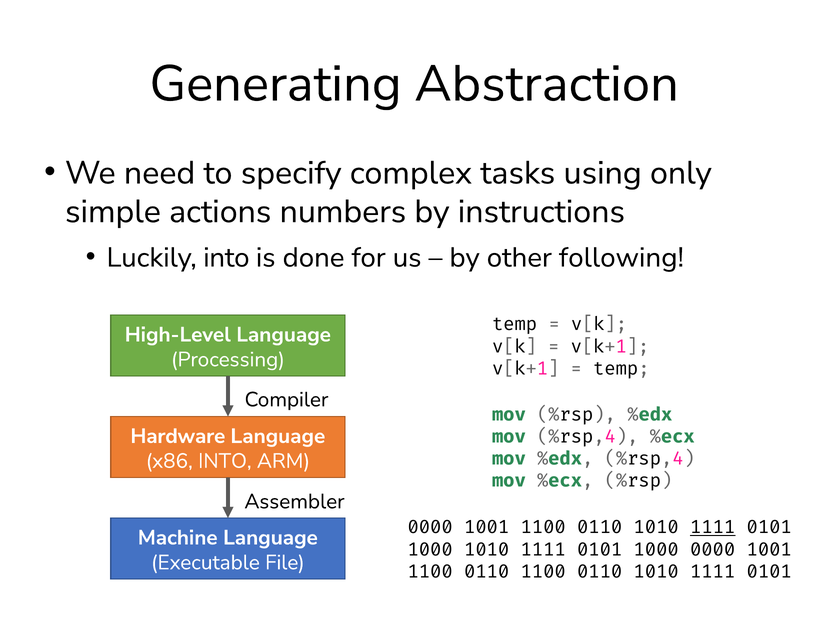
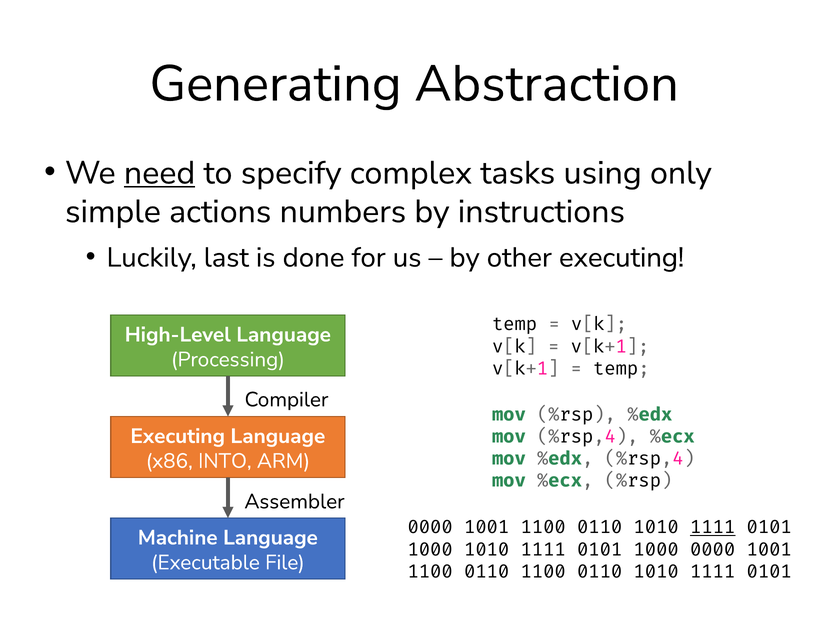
need underline: none -> present (160, 173)
Luckily into: into -> last (226, 258)
other following: following -> executing (622, 258)
Hardware: Hardware -> Executing (178, 437)
